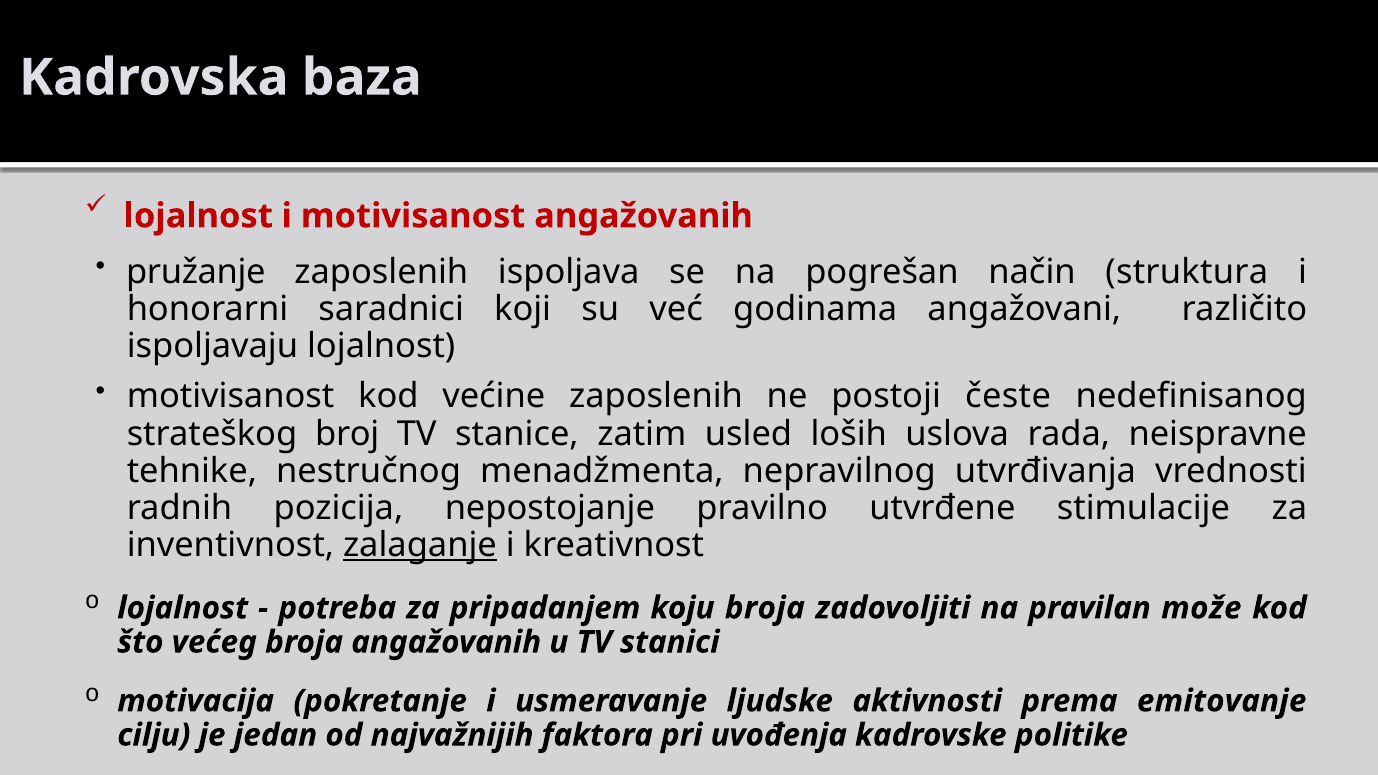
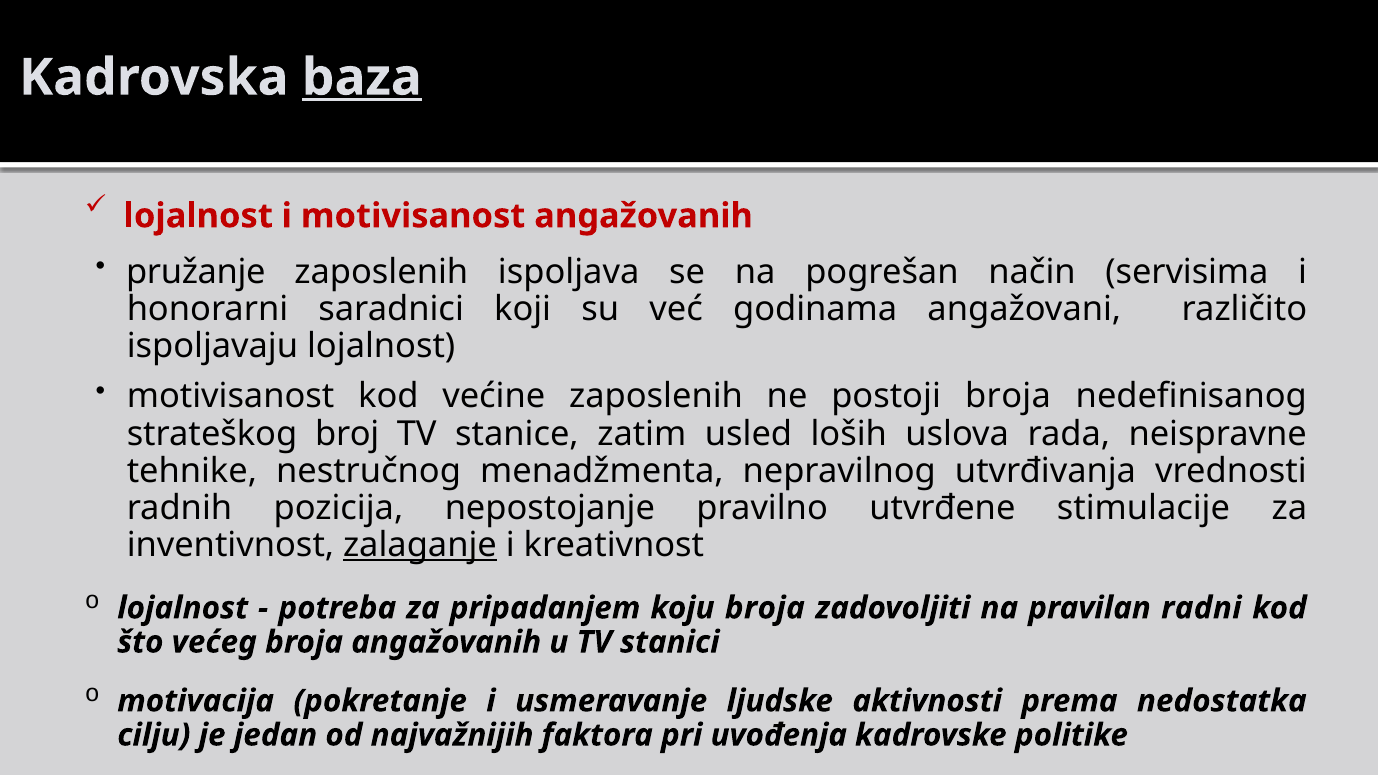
baza underline: none -> present (362, 78)
struktura: struktura -> servisima (1187, 272)
postoji česte: česte -> broja (1008, 397)
može: može -> radni (1201, 608)
emitovanje: emitovanje -> nedostatka (1222, 701)
